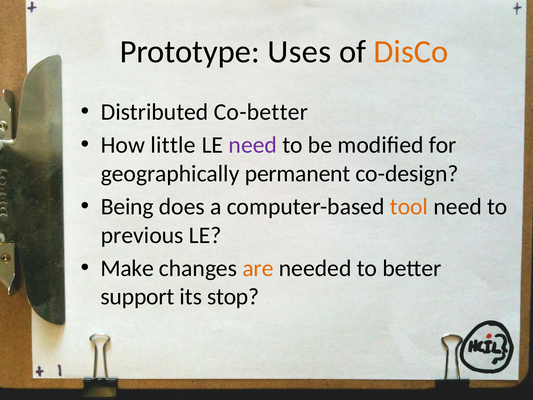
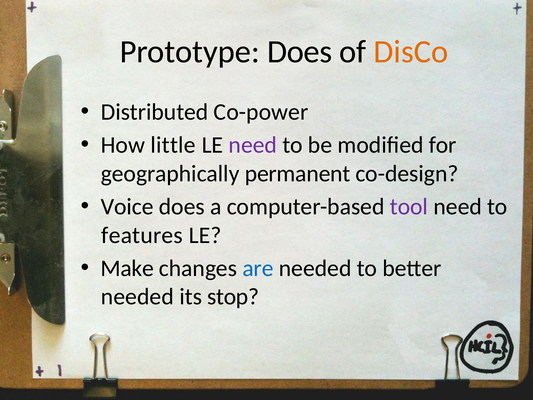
Prototype Uses: Uses -> Does (300, 52)
Co-better: Co-better -> Co-power (261, 112)
Being: Being -> Voice (127, 207)
tool colour: orange -> purple (409, 207)
previous: previous -> features (142, 235)
are colour: orange -> blue (258, 268)
support: support -> needed (137, 297)
